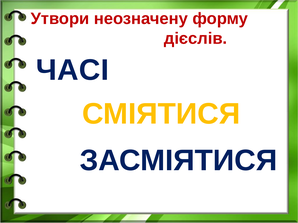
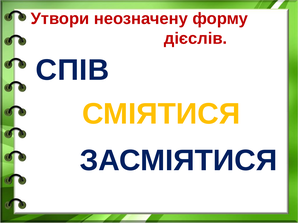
ЧАСІ: ЧАСІ -> СПІВ (72, 70)
